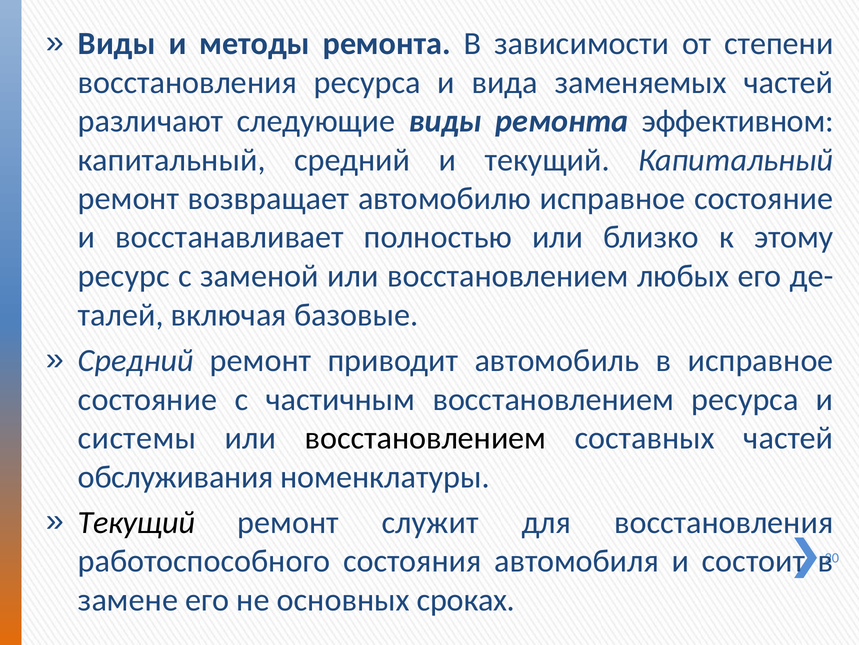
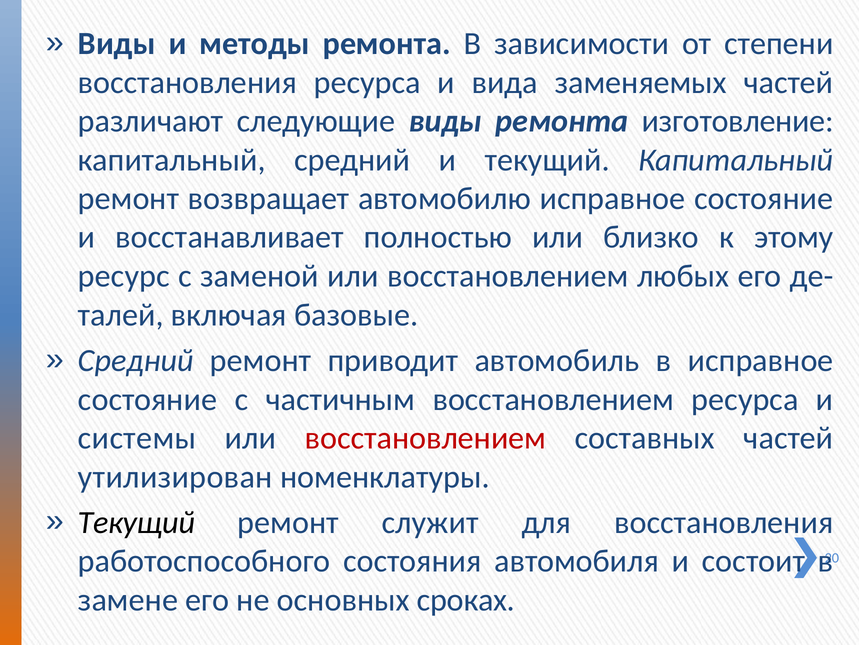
эффективном: эффективном -> изготовление (738, 121)
восстановлением colour: black -> red (426, 438)
обслуживания: обслуживания -> утилизирован (175, 476)
